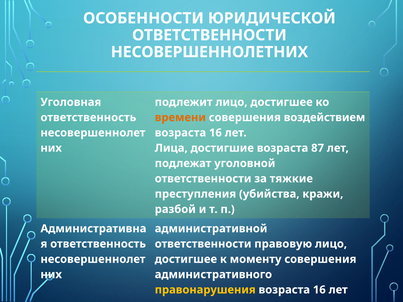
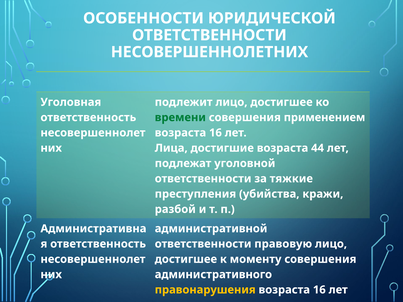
времени colour: orange -> green (180, 118)
воздействием: воздействием -> применением (325, 118)
87: 87 -> 44 (318, 148)
